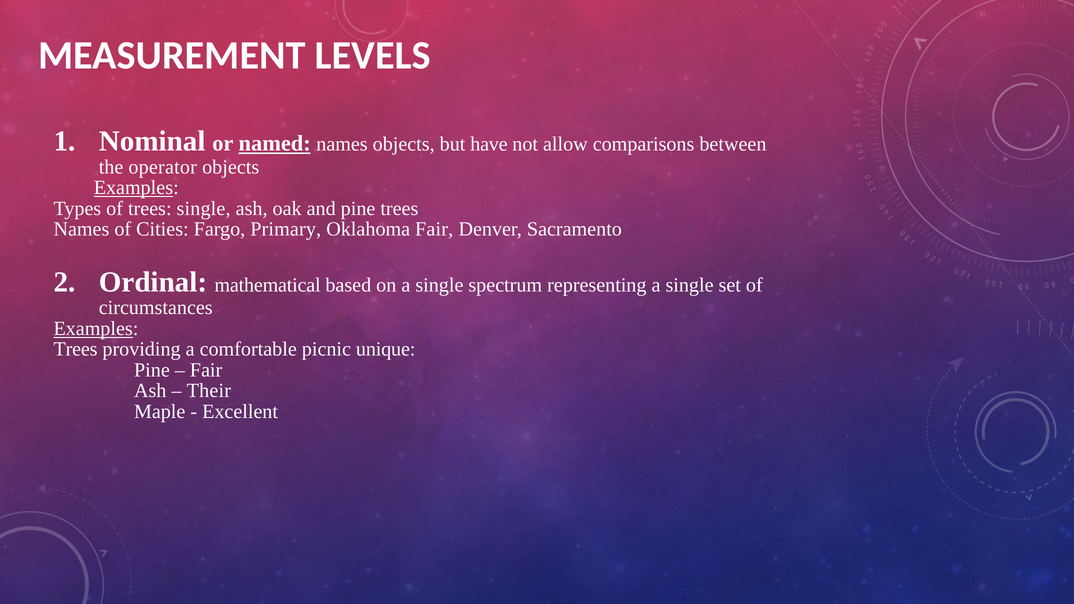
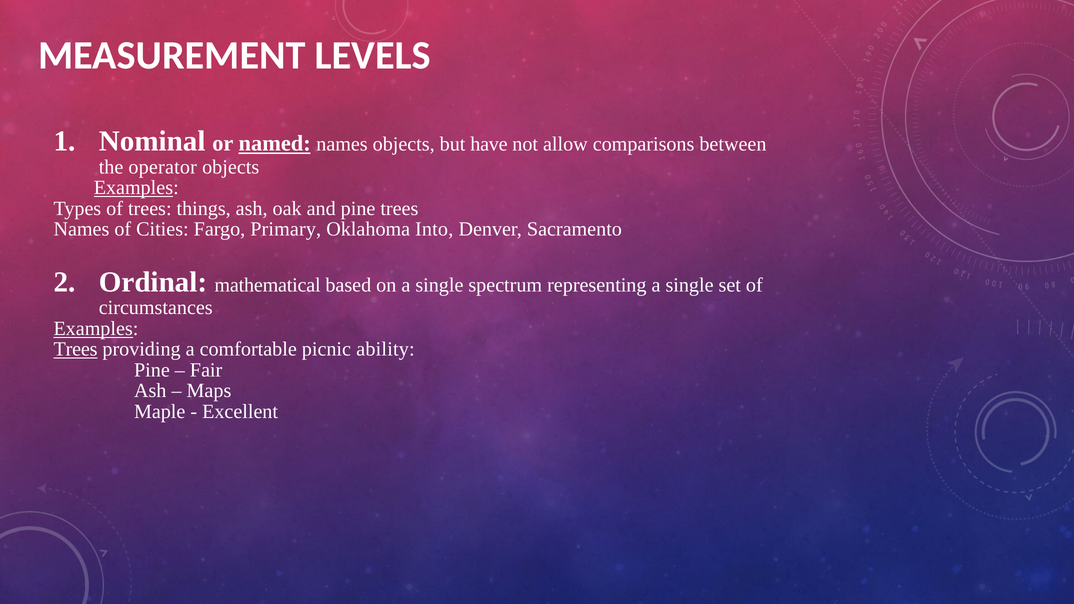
trees single: single -> things (204, 209)
Oklahoma Fair: Fair -> Into (434, 229)
Trees underline: none -> present (76, 349)
unique: unique -> ability (385, 349)
Their: Their -> Maps (209, 391)
